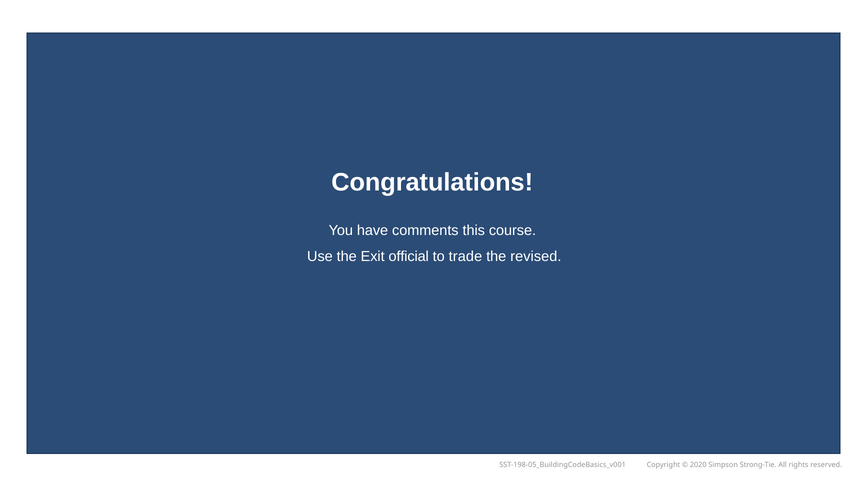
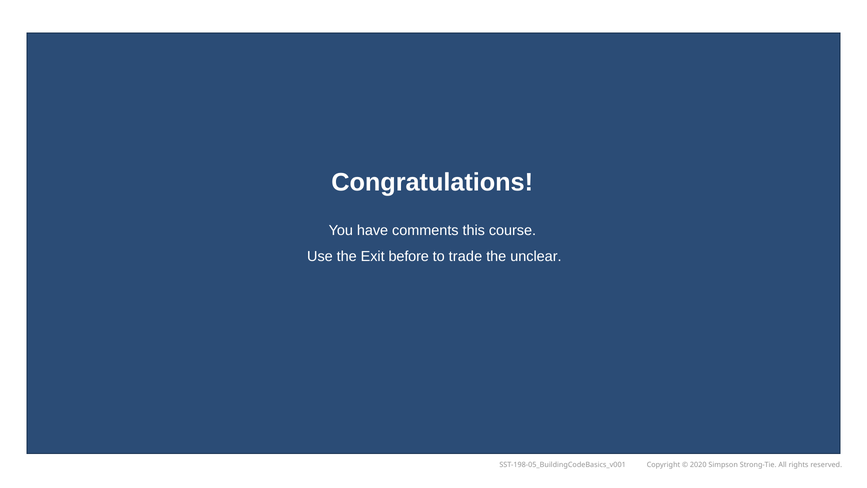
official: official -> before (409, 257)
revised: revised -> unclear (536, 257)
